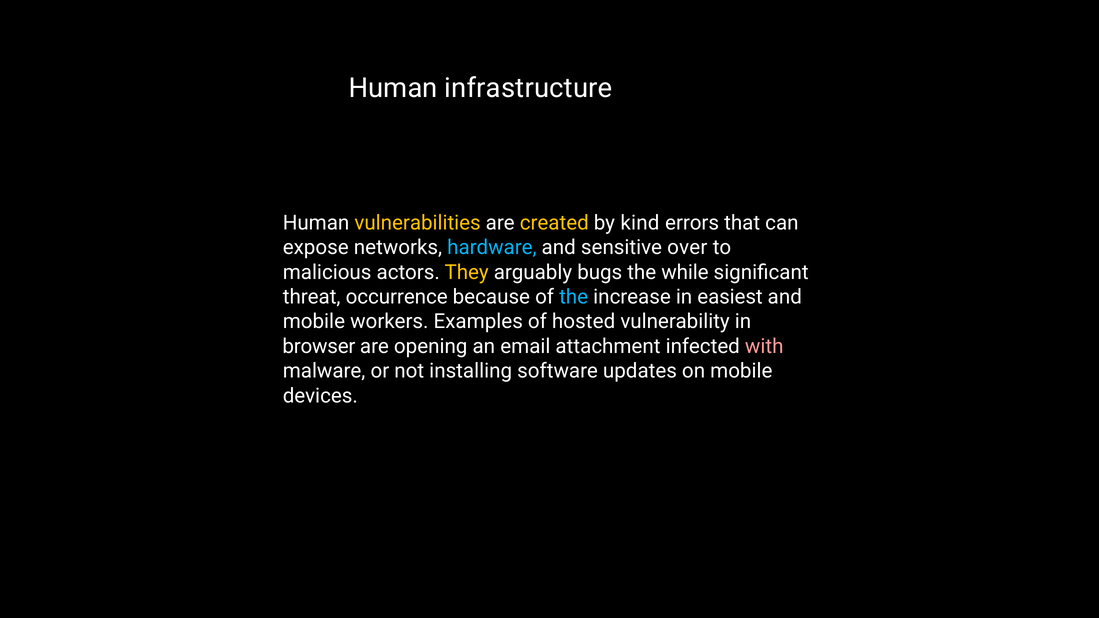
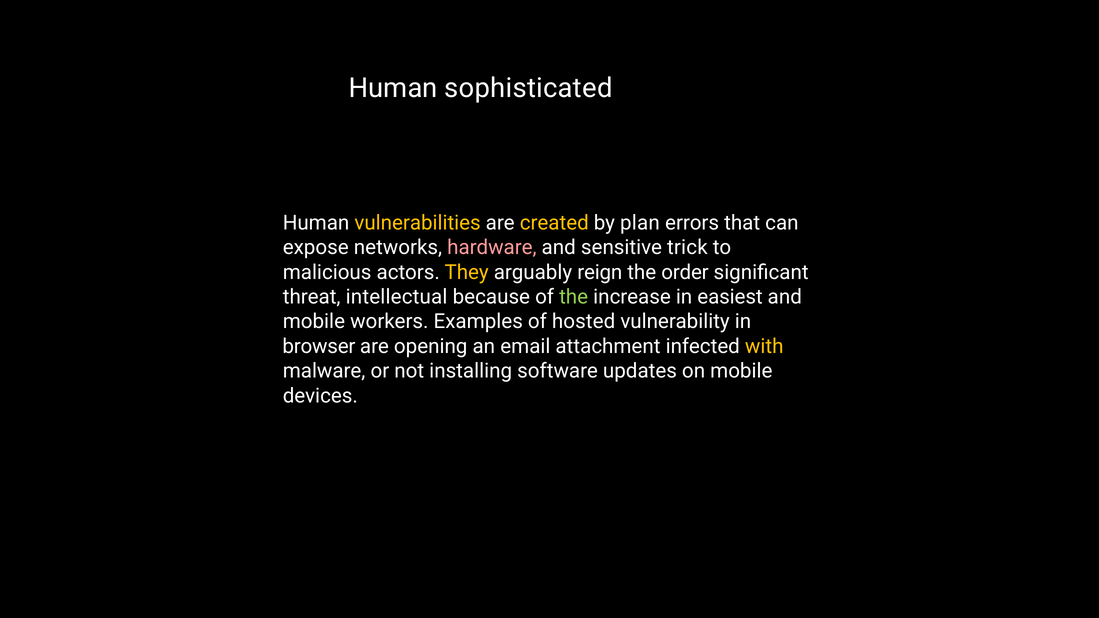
infrastructure: infrastructure -> sophisticated (528, 88)
kind: kind -> plan (640, 223)
hardware colour: light blue -> pink (492, 248)
over: over -> trick (687, 248)
bugs: bugs -> reign (600, 272)
while: while -> order (685, 272)
occurrence: occurrence -> intellectual (397, 297)
the colour: light blue -> light green (574, 297)
with colour: pink -> yellow (764, 347)
